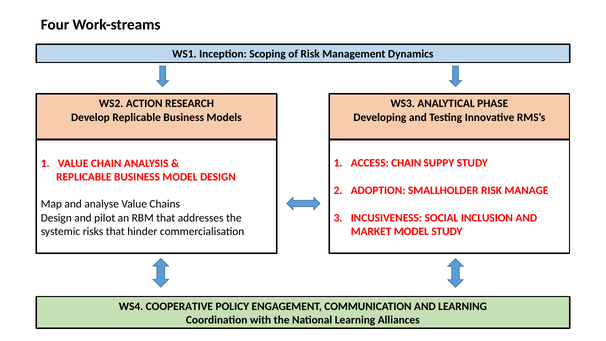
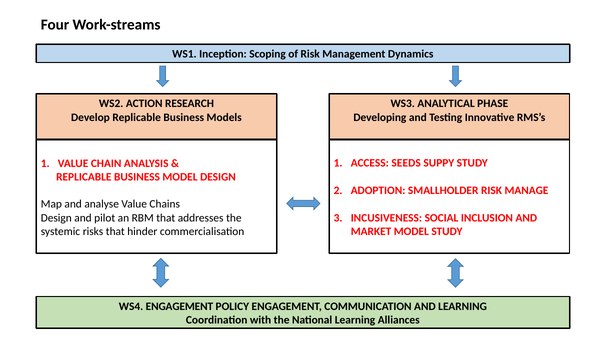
ACCESS CHAIN: CHAIN -> SEEDS (406, 163)
WS4 COOPERATIVE: COOPERATIVE -> ENGAGEMENT (179, 306)
